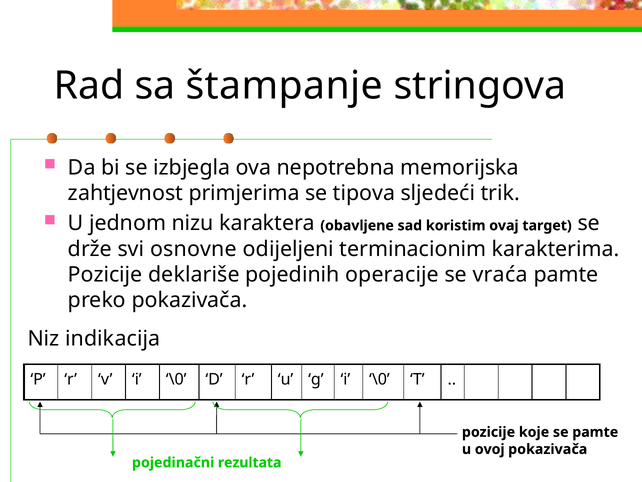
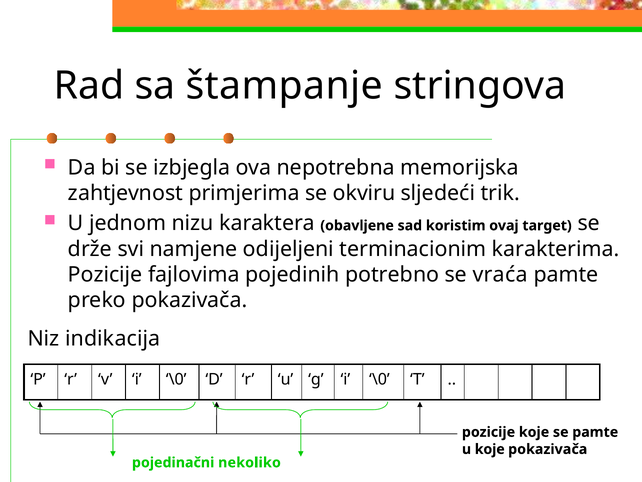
tipova: tipova -> okviru (364, 193)
osnovne: osnovne -> namjene (194, 249)
deklariše: deklariše -> fajlovima (194, 274)
operacije: operacije -> potrebno (392, 274)
u ovoj: ovoj -> koje (490, 449)
rezultata: rezultata -> nekoliko (249, 462)
